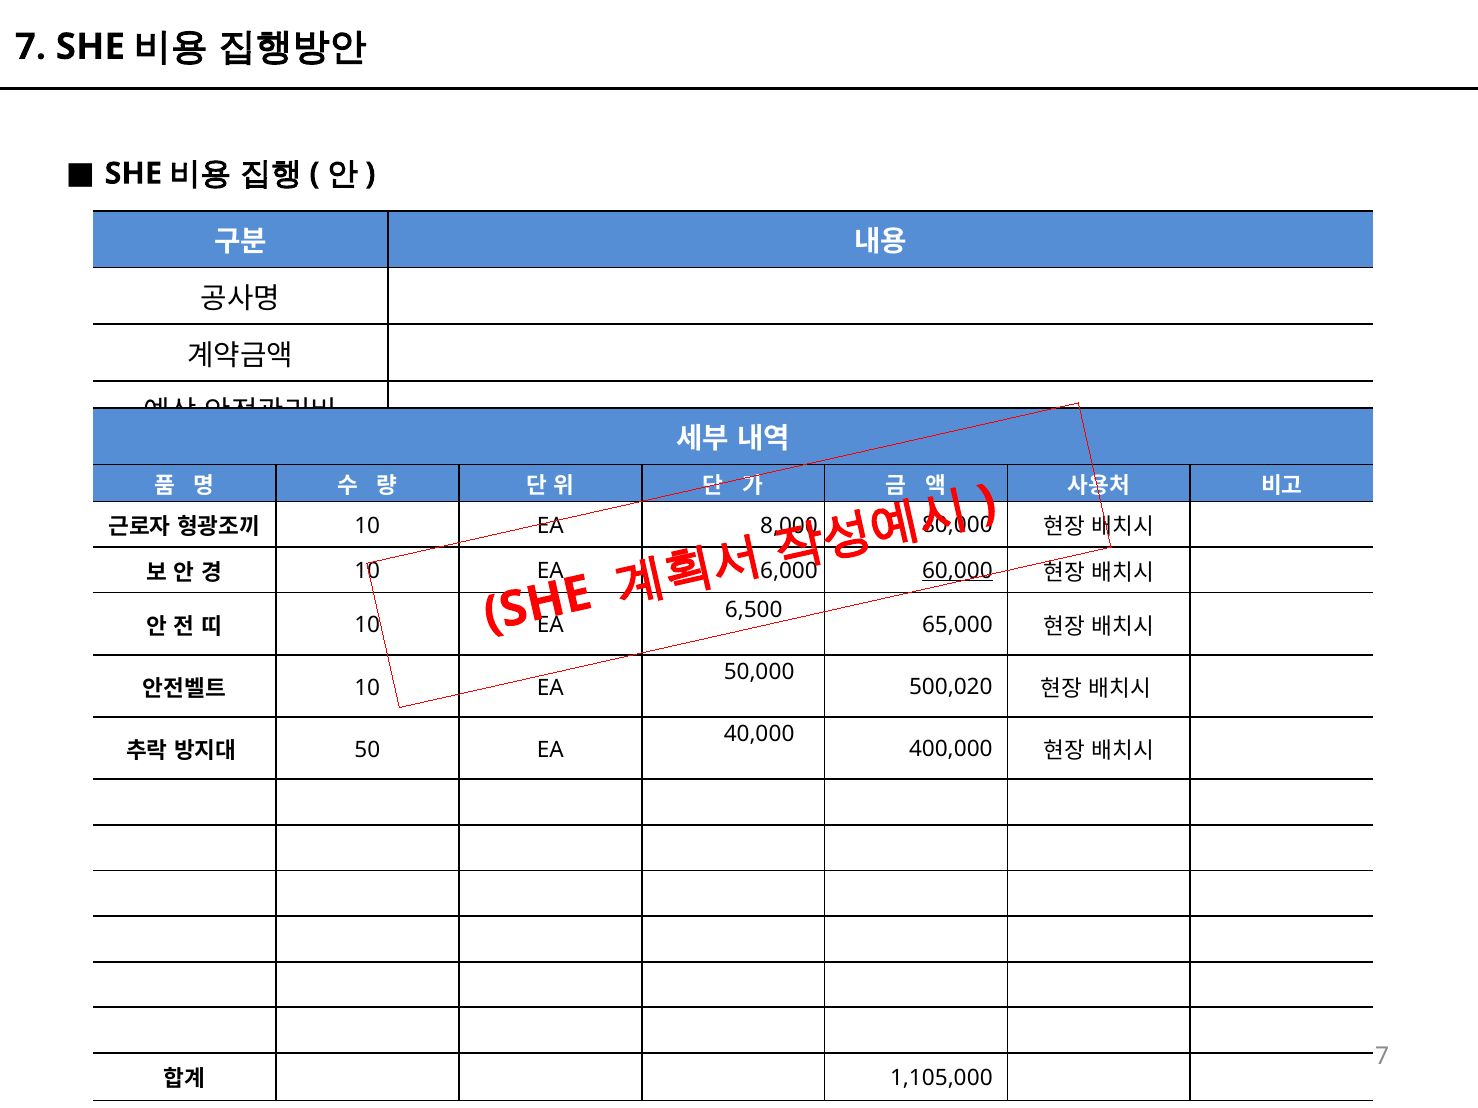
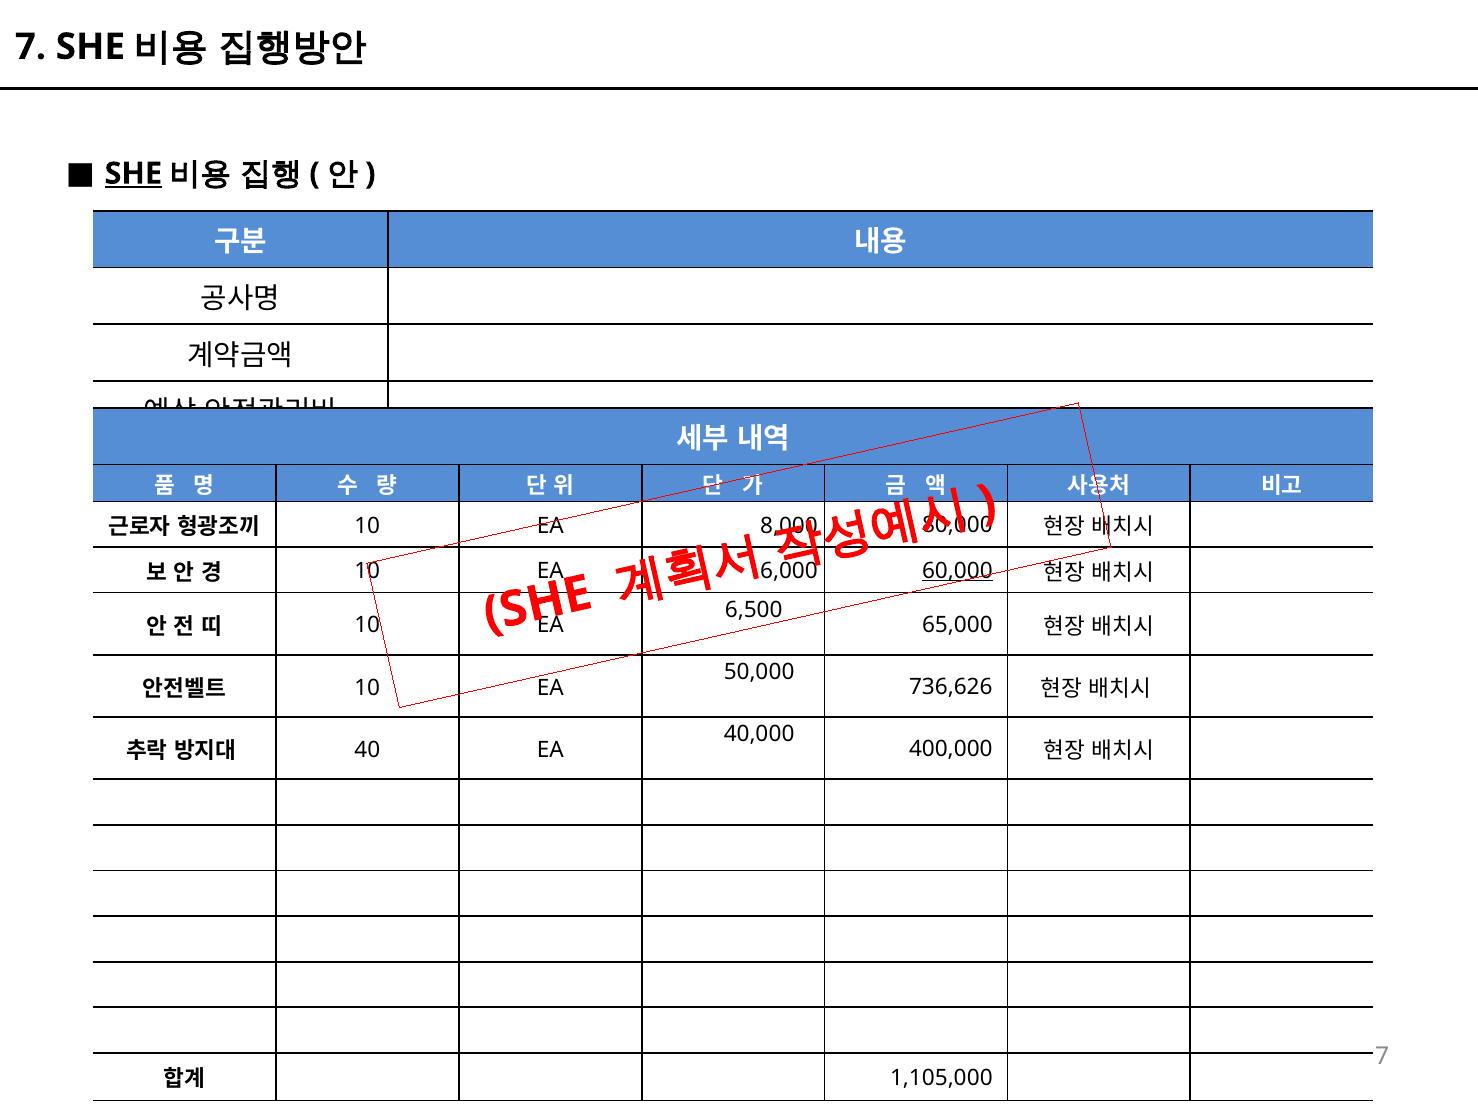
SHE underline: none -> present (133, 174)
500,020: 500,020 -> 736,626 (951, 688)
50: 50 -> 40 (367, 750)
